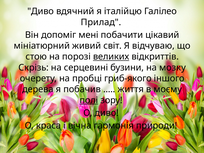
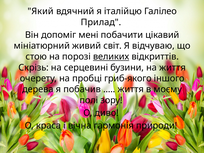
Диво: Диво -> Який (41, 11)
на мозку: мозку -> життя (173, 68)
полі underline: present -> none (89, 100)
